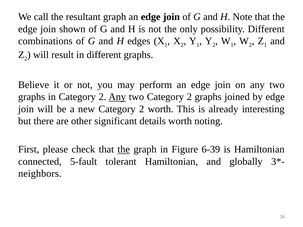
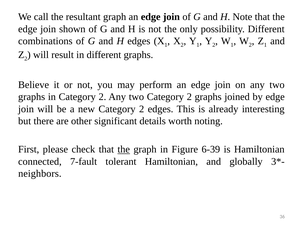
Any underline: present -> none (117, 97)
2 worth: worth -> edges (161, 109)
5-fault: 5-fault -> 7-fault (84, 162)
